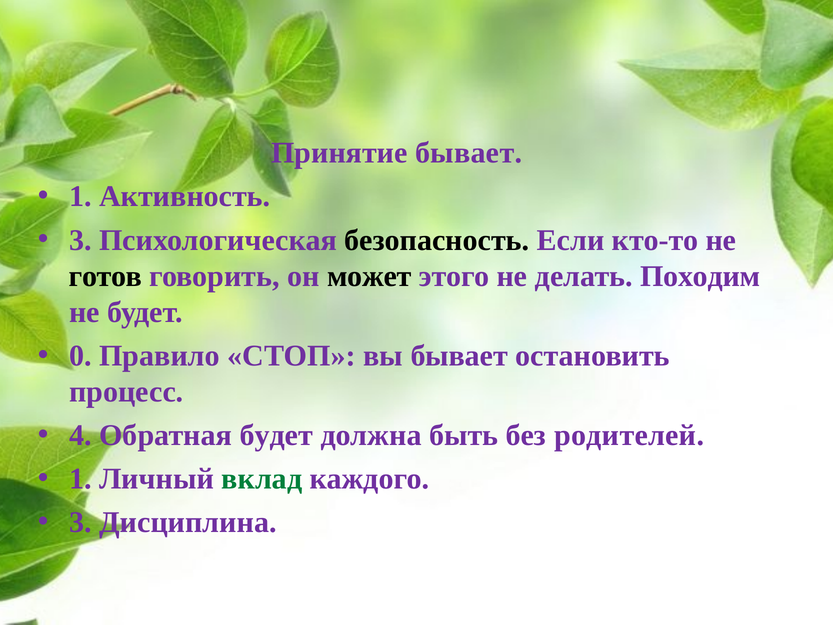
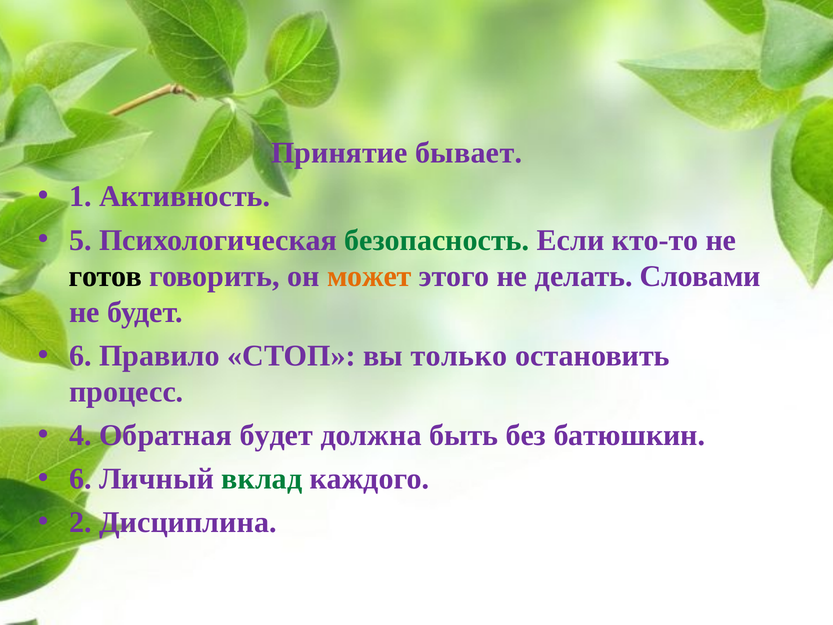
3: 3 -> 5 (80, 240)
безопасность colour: black -> green (437, 240)
может colour: black -> orange (369, 276)
Походим: Походим -> Словами (700, 276)
0: 0 -> 6 (80, 356)
вы бывает: бывает -> только (459, 356)
родителей: родителей -> батюшкин (629, 435)
1: 1 -> 6 (80, 479)
3: 3 -> 2 (80, 522)
